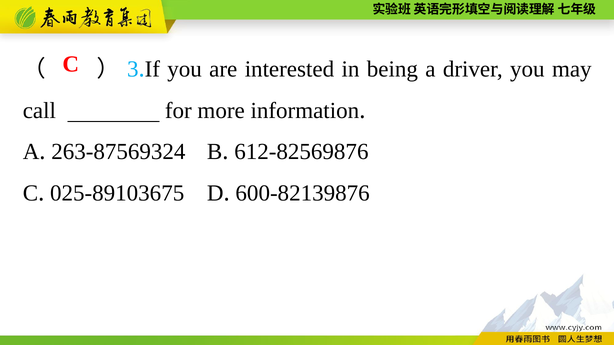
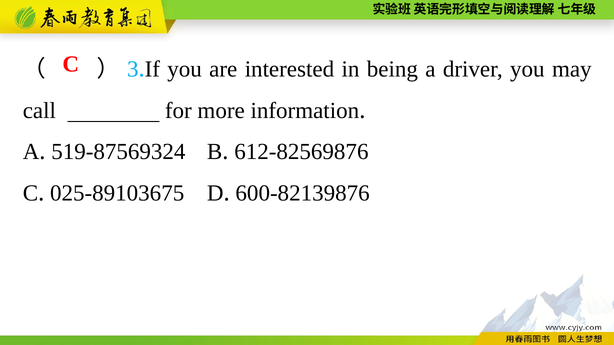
263-87569324: 263-87569324 -> 519-87569324 (118, 152)
